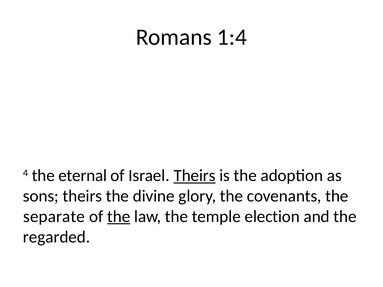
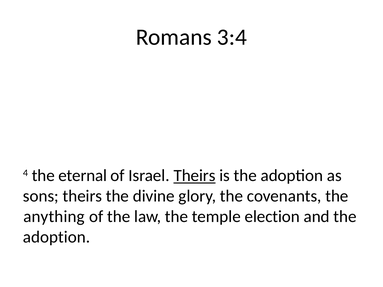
1:4: 1:4 -> 3:4 (232, 37)
separate: separate -> anything (54, 217)
the underline: present -> none (119, 217)
regarded: regarded -> adoption (57, 237)
